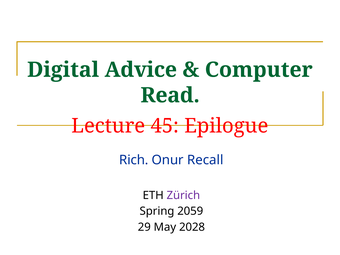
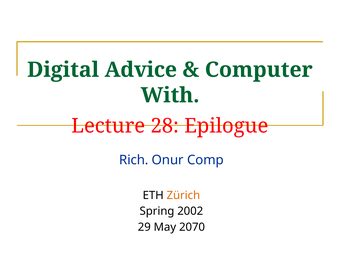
Read: Read -> With (170, 95)
45: 45 -> 28 (165, 126)
Recall: Recall -> Comp (205, 160)
Zürich colour: purple -> orange (183, 195)
2059: 2059 -> 2002 (190, 211)
2028: 2028 -> 2070 (192, 227)
